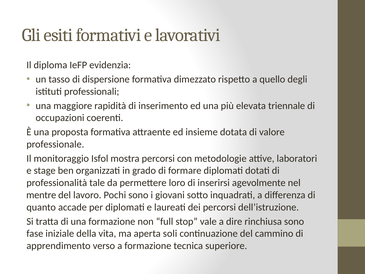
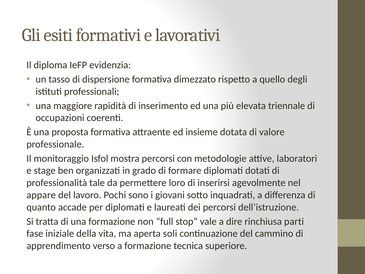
mentre: mentre -> appare (41, 195)
rinchiusa sono: sono -> parti (294, 221)
